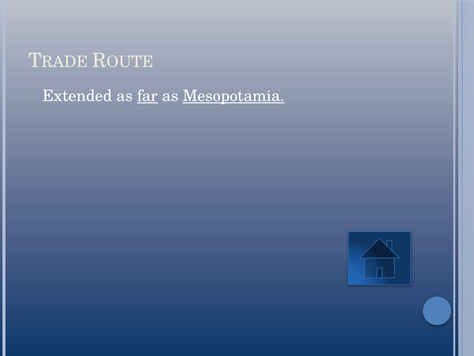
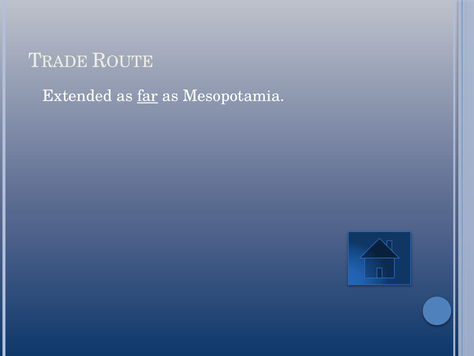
Mesopotamia underline: present -> none (234, 96)
